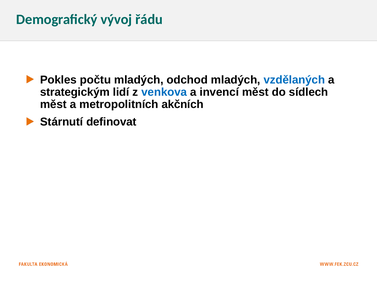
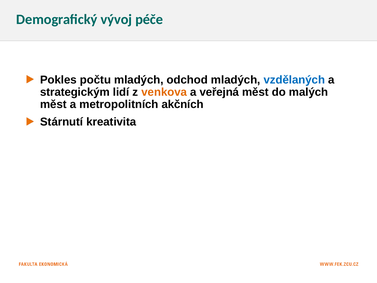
řádu: řádu -> péče (149, 19)
venkova colour: blue -> orange (164, 92)
invencí: invencí -> veřejná (219, 92)
sídlech: sídlech -> malých (309, 92)
definovat: definovat -> kreativita (111, 122)
